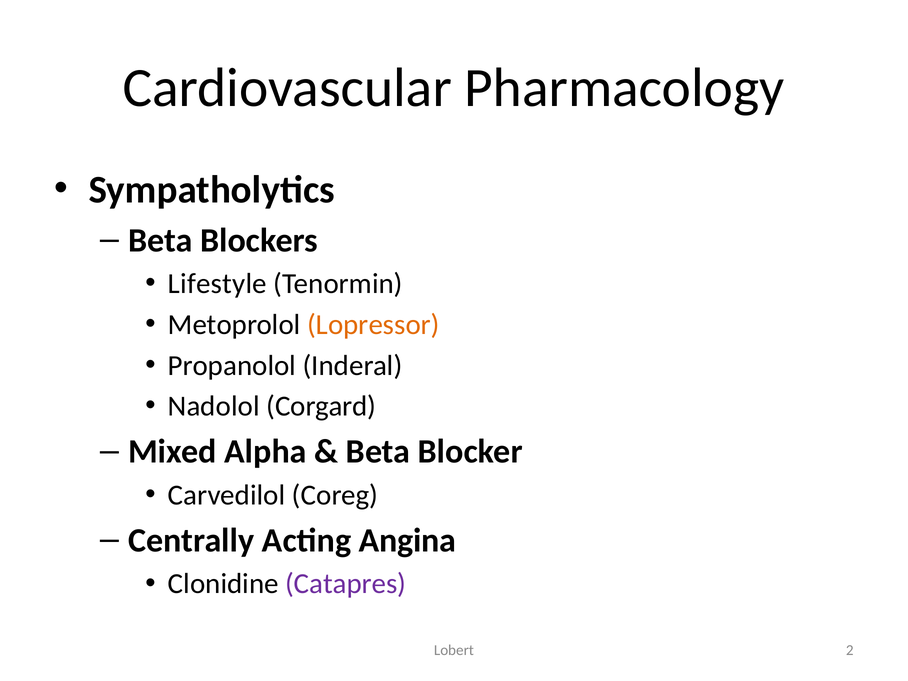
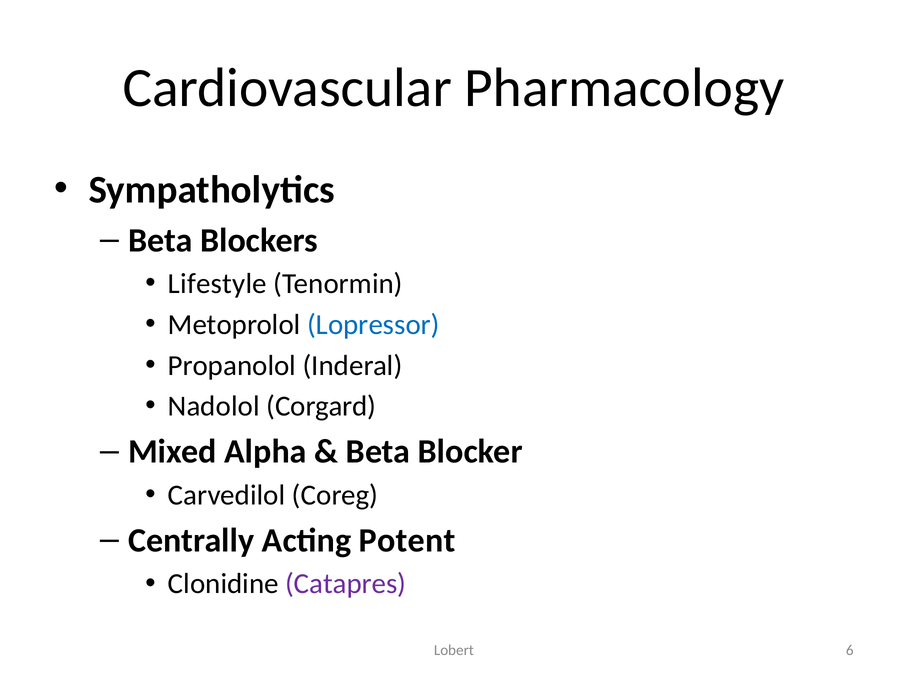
Lopressor colour: orange -> blue (373, 325)
Angina: Angina -> Potent (407, 540)
2: 2 -> 6 (850, 650)
